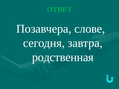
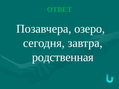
слове: слове -> озеро (90, 29)
